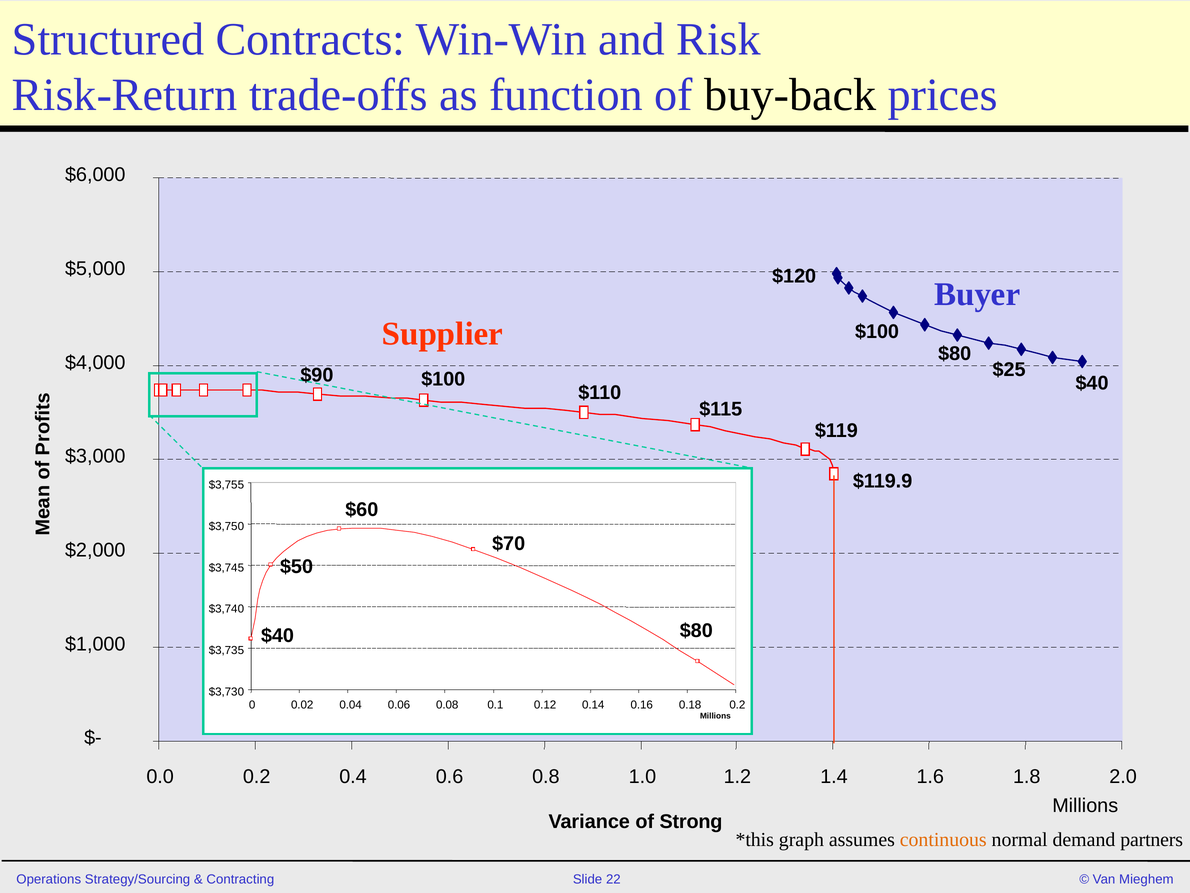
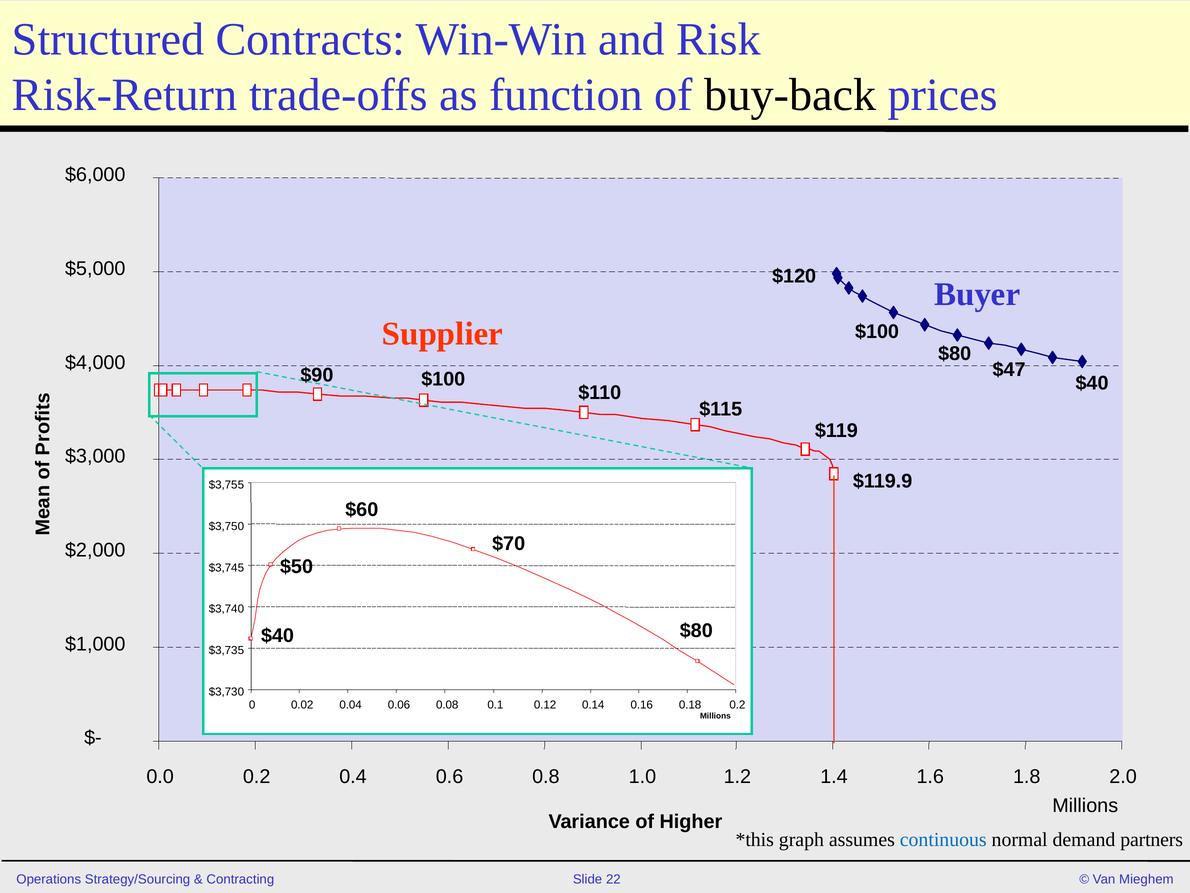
$25: $25 -> $47 (1009, 370)
Strong: Strong -> Higher (691, 821)
continuous colour: orange -> blue (943, 839)
